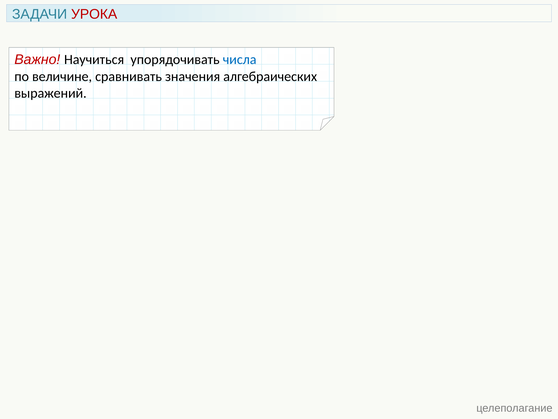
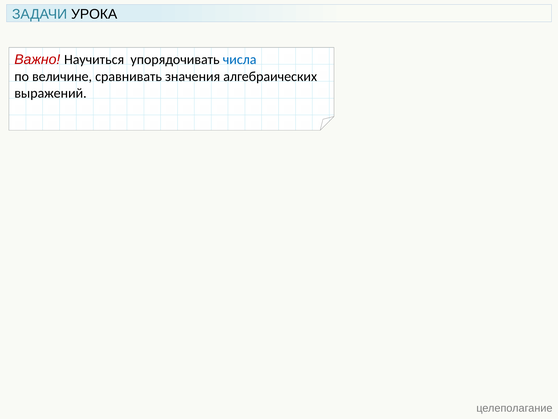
УРОКА colour: red -> black (94, 14)
